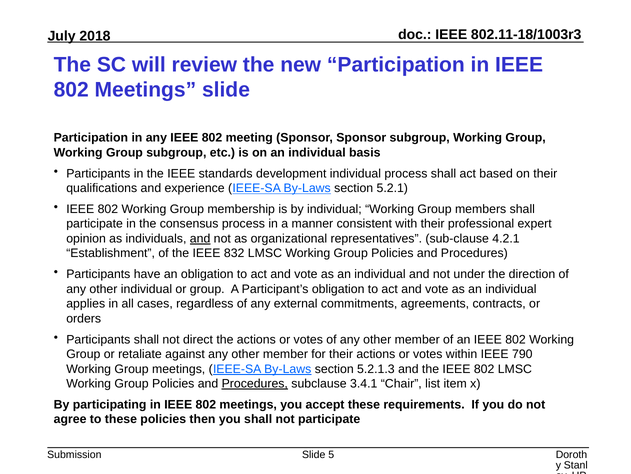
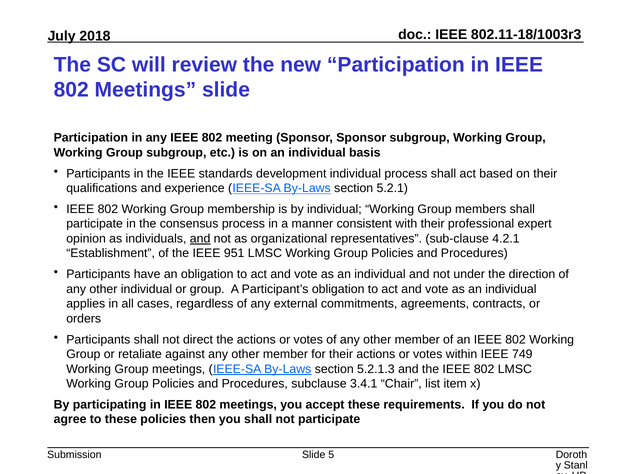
832: 832 -> 951 (234, 253)
790: 790 -> 749 (522, 354)
Procedures underline: present -> none (255, 383)
